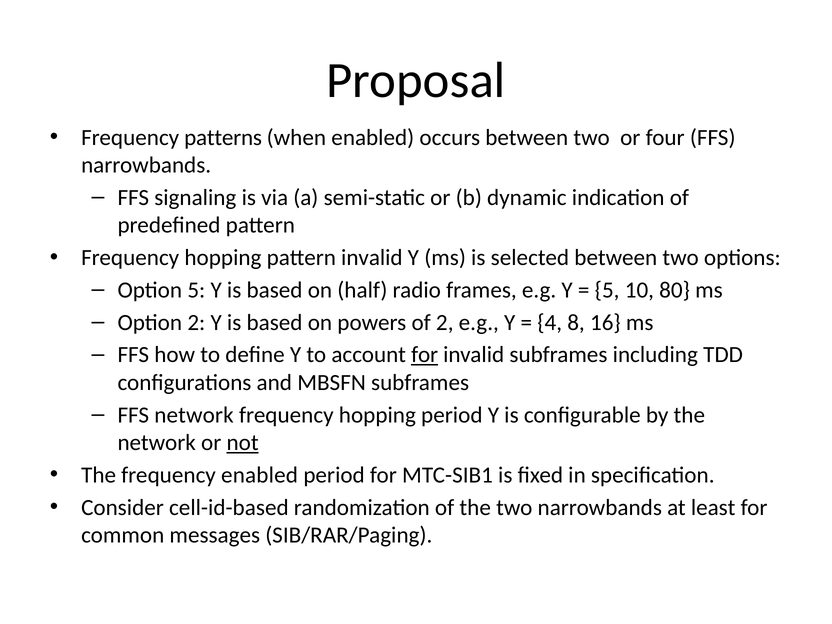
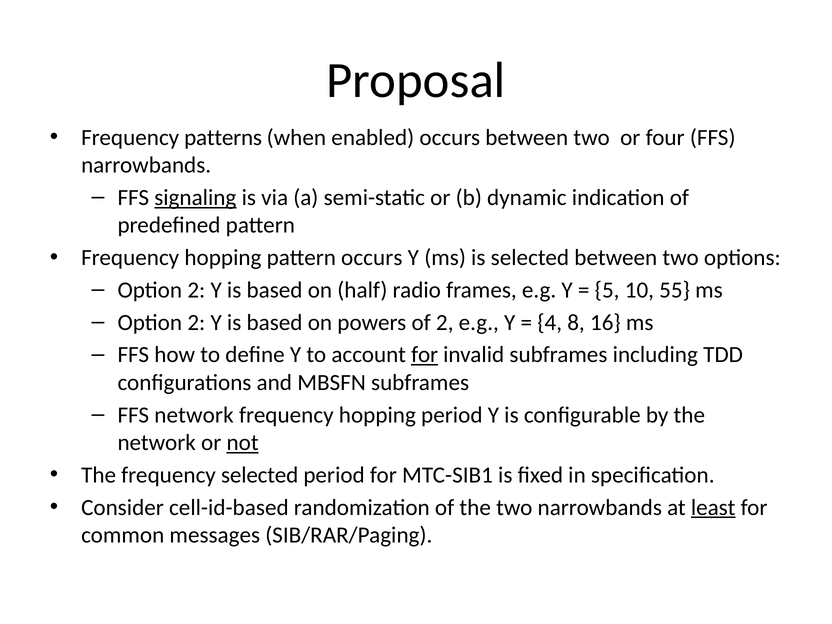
signaling underline: none -> present (195, 198)
pattern invalid: invalid -> occurs (372, 258)
5: 5 -> 2 (196, 290)
80: 80 -> 55 (675, 290)
frequency enabled: enabled -> selected (260, 475)
least underline: none -> present (713, 507)
